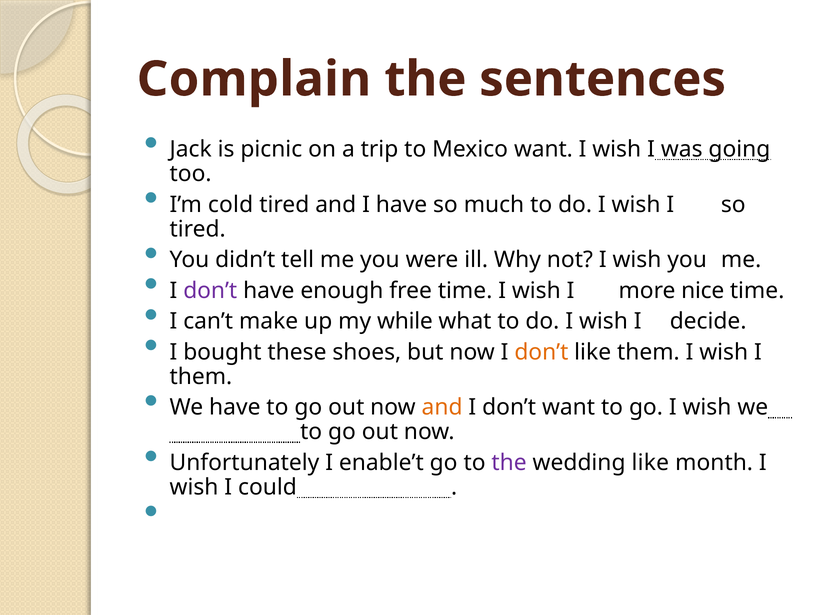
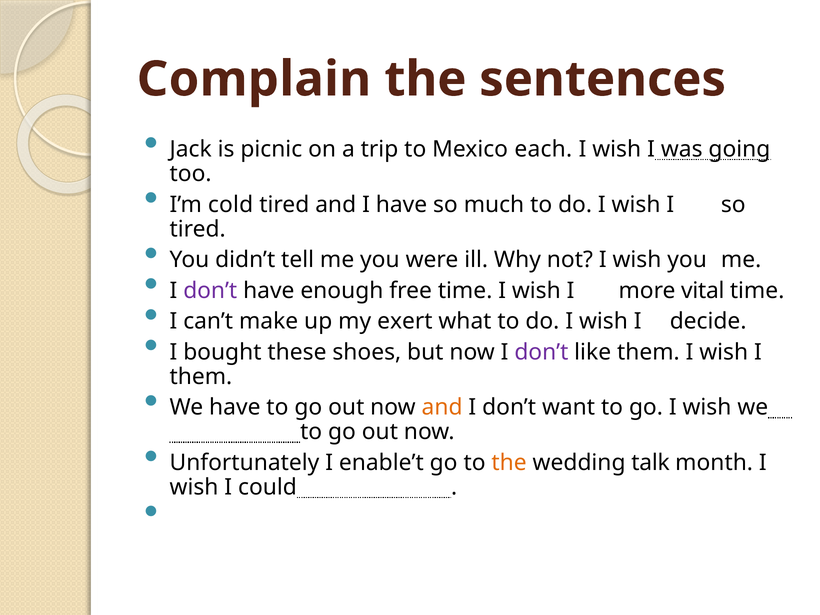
Mexico want: want -> each (543, 149)
nice: nice -> vital (703, 291)
while: while -> exert (405, 321)
don’t colour: orange -> purple (541, 352)
the colour: purple -> orange (509, 463)
wedding like: like -> talk (651, 463)
